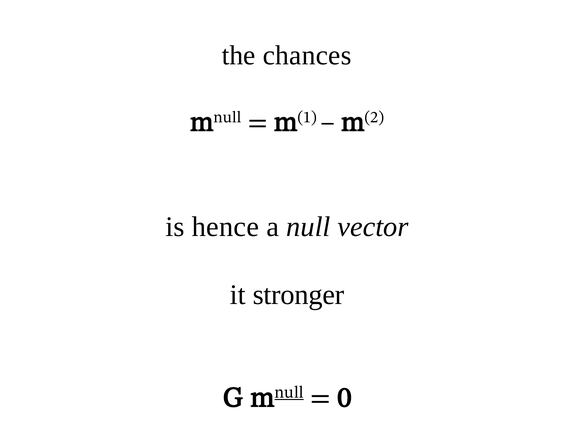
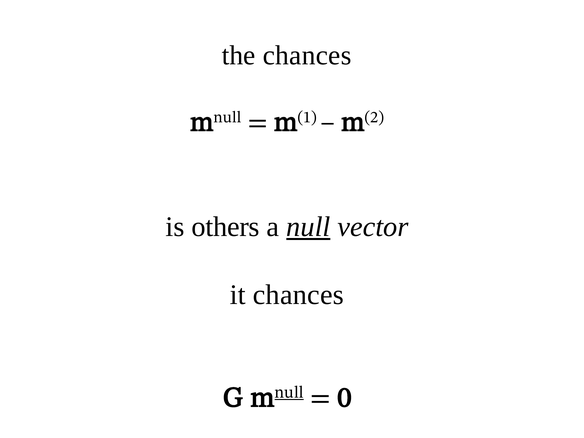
hence: hence -> others (226, 227)
null underline: none -> present (308, 227)
it stronger: stronger -> chances (298, 295)
